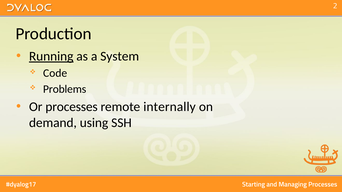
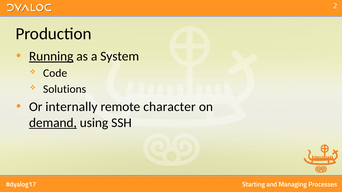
Problems: Problems -> Solutions (65, 89)
Or processes: processes -> internally (71, 107)
internally: internally -> character (170, 107)
demand underline: none -> present (53, 123)
